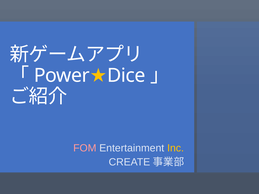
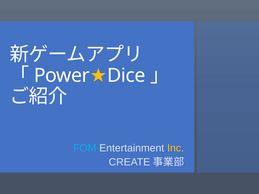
FOM colour: pink -> light blue (85, 148)
